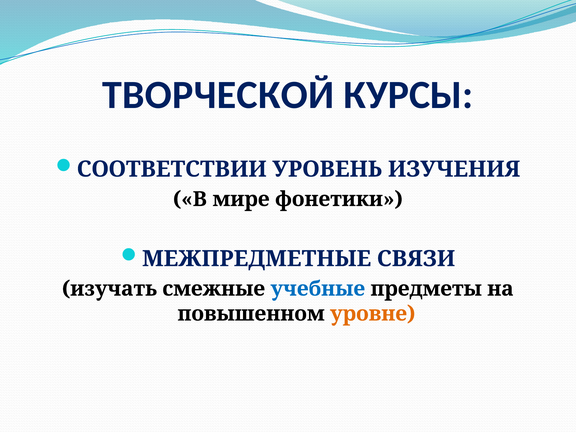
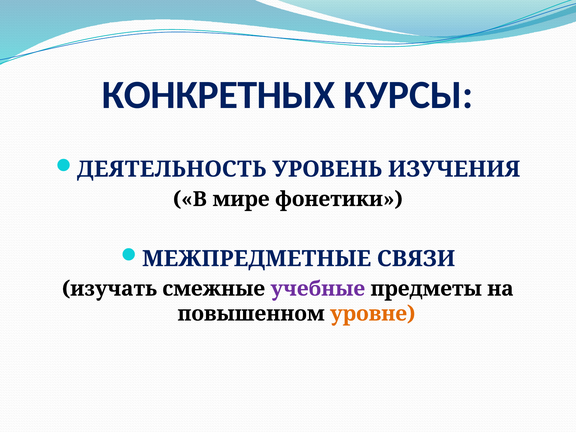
ТВОРЧЕСКОЙ: ТВОРЧЕСКОЙ -> КОНКРЕТНЫХ (219, 95)
СООТВЕТСТВИИ: СООТВЕТСТВИИ -> ДЕЯТЕЛЬНОСТЬ (172, 169)
учебные colour: blue -> purple (318, 289)
